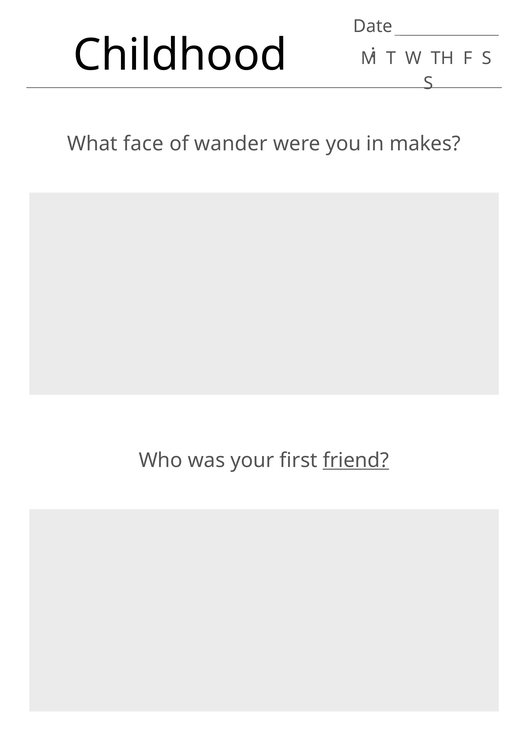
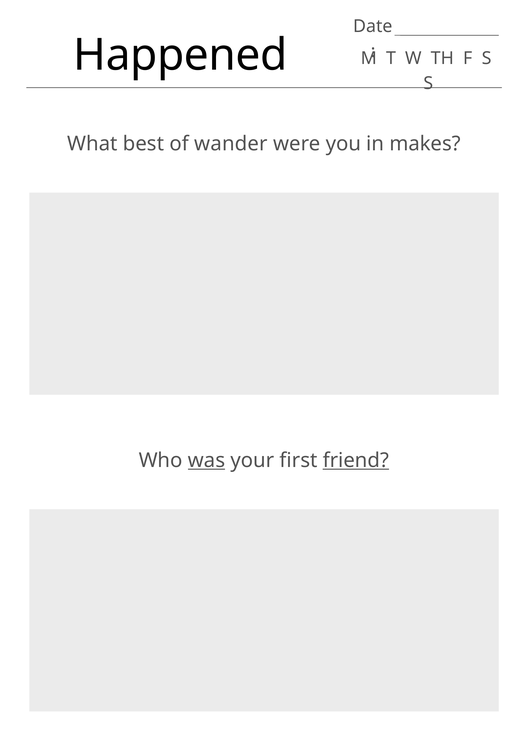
Childhood: Childhood -> Happened (180, 55)
face: face -> best (143, 144)
was underline: none -> present (207, 460)
